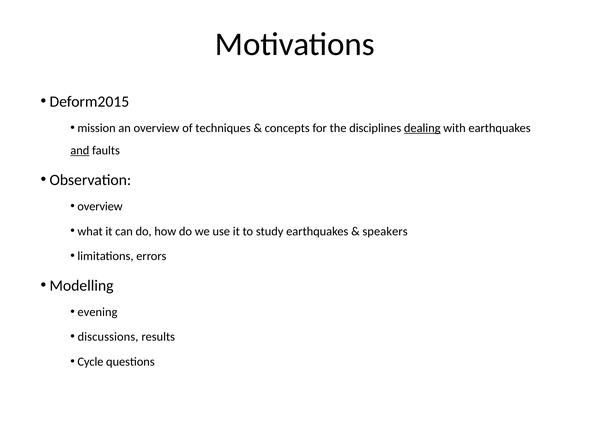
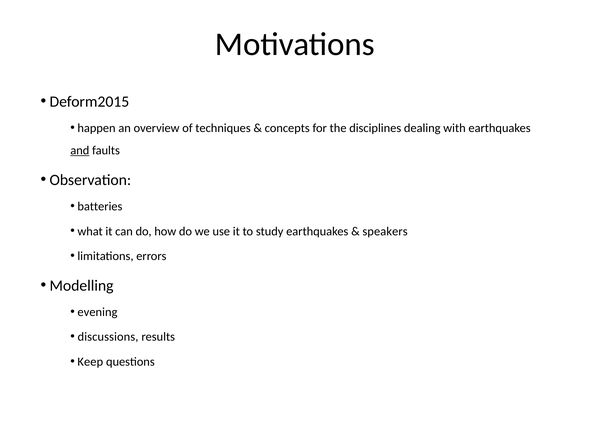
mission: mission -> happen (97, 128)
dealing underline: present -> none (422, 128)
overview: overview -> batteries (100, 207)
Cycle: Cycle -> Keep (90, 362)
